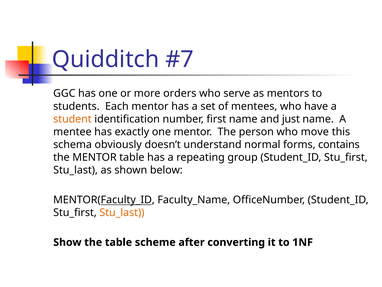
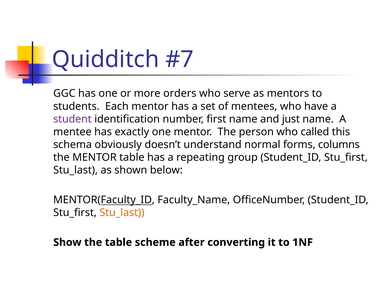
student colour: orange -> purple (72, 119)
move: move -> called (315, 132)
contains: contains -> columns (339, 144)
